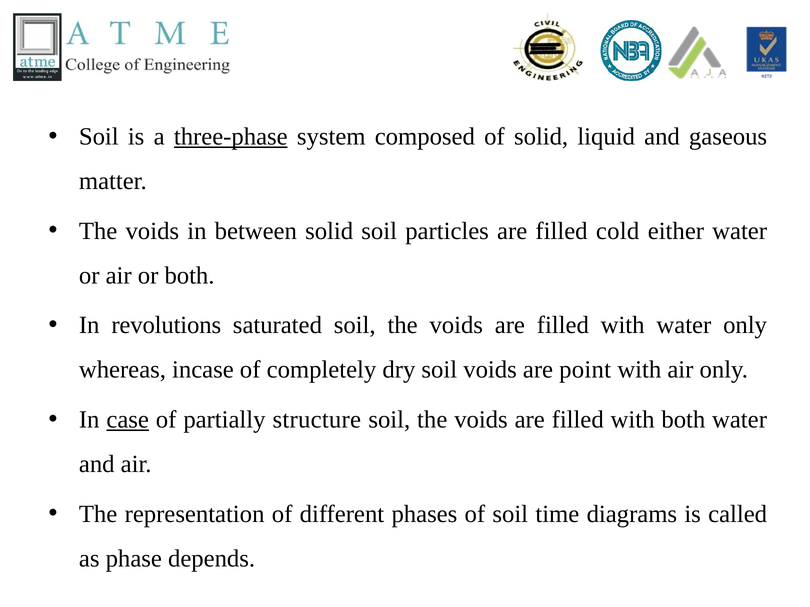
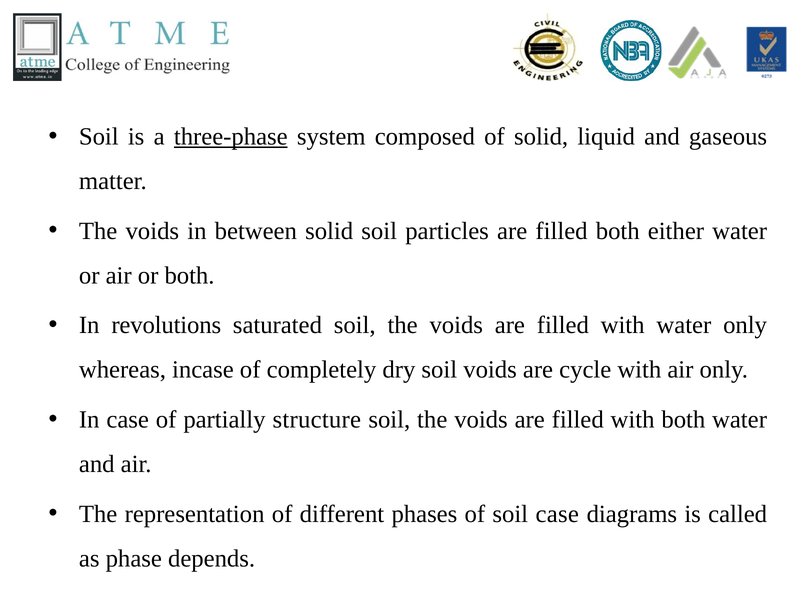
filled cold: cold -> both (618, 231)
point: point -> cycle (585, 370)
case underline: present -> none (128, 420)
soil time: time -> case (557, 514)
